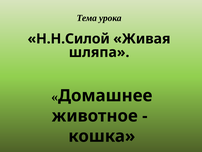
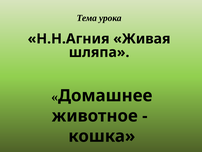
Н.Н.Силой: Н.Н.Силой -> Н.Н.Агния (69, 39)
